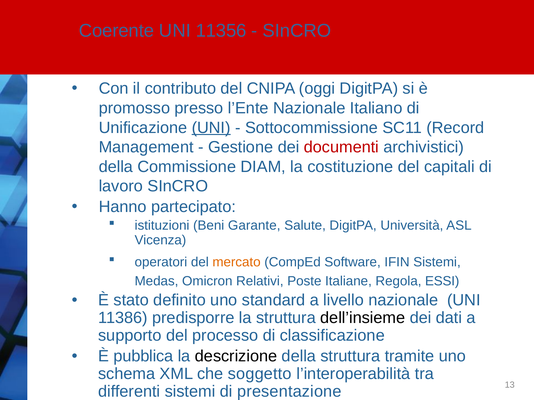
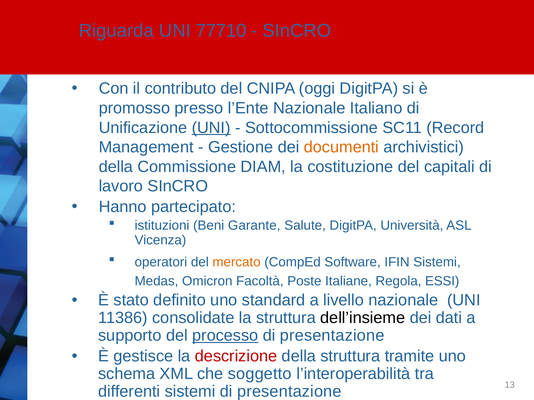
Coerente: Coerente -> Riguarda (116, 31)
11356: 11356 -> 77710 (221, 31)
documenti colour: red -> orange (341, 147)
Relativi: Relativi -> Facoltà (260, 282)
predisporre: predisporre -> consolidate (193, 318)
processo underline: none -> present (225, 336)
classificazione: classificazione -> presentazione (332, 336)
pubblica: pubblica -> gestisce (143, 357)
descrizione colour: black -> red (236, 357)
